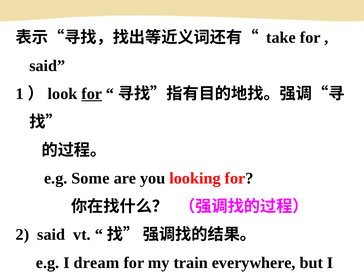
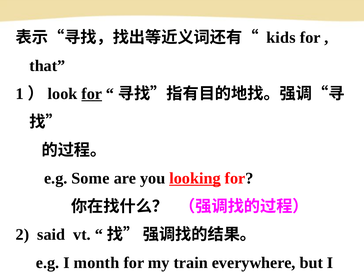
take: take -> kids (281, 38)
said: said -> that (47, 66)
looking underline: none -> present (195, 178)
dream: dream -> month (96, 263)
